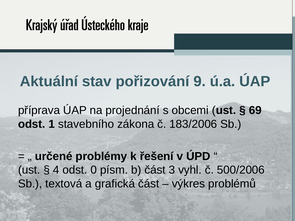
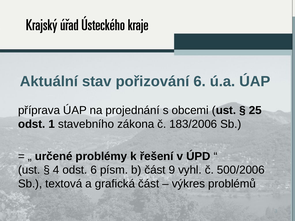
pořizování 9: 9 -> 6 (200, 81)
69: 69 -> 25 (255, 110)
odst 0: 0 -> 6 (94, 170)
část 3: 3 -> 9 (172, 170)
